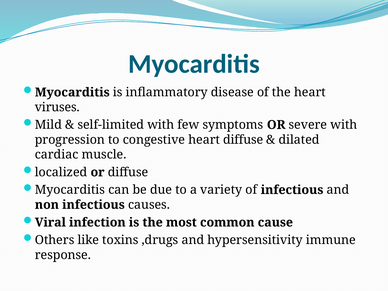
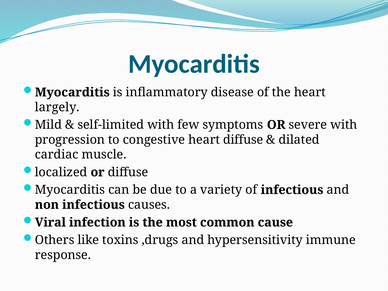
viruses: viruses -> largely (57, 107)
